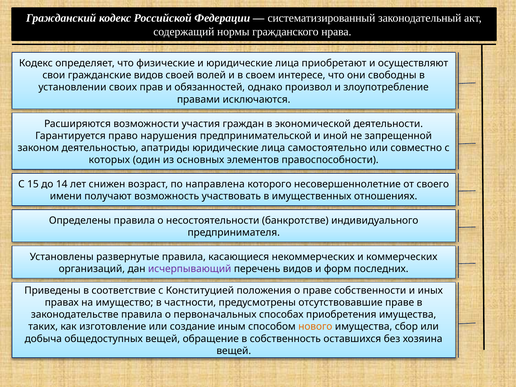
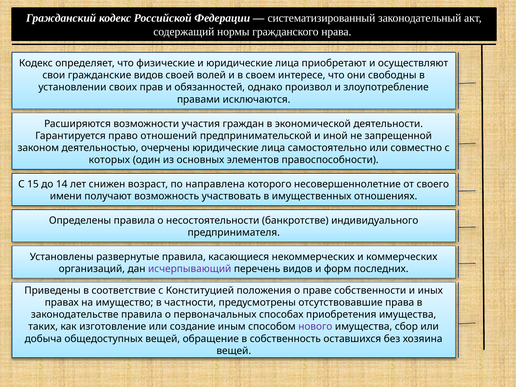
нарушения: нарушения -> отношений (169, 136)
апатриды: апатриды -> очерчены (165, 148)
отсутствовавшие праве: праве -> права (400, 303)
нового colour: orange -> purple (315, 327)
